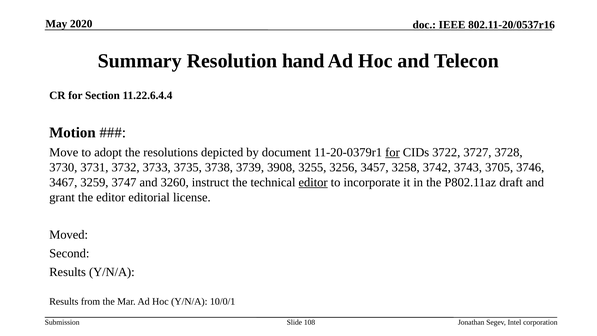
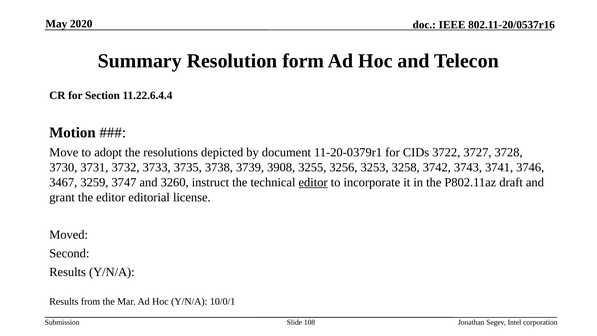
hand: hand -> form (303, 61)
for underline: present -> none (392, 152)
3457: 3457 -> 3253 (375, 167)
3705: 3705 -> 3741 (499, 167)
